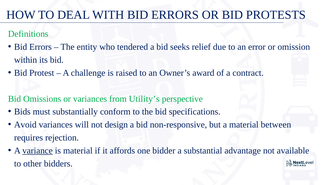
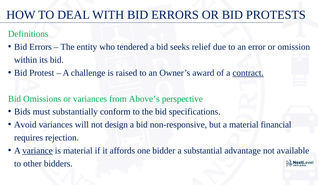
contract underline: none -> present (248, 73)
Utility’s: Utility’s -> Above’s (144, 99)
between: between -> financial (276, 125)
